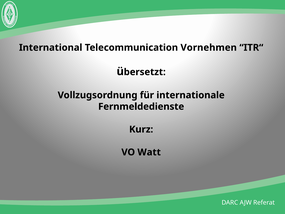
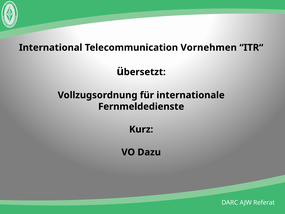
Watt: Watt -> Dazu (149, 152)
